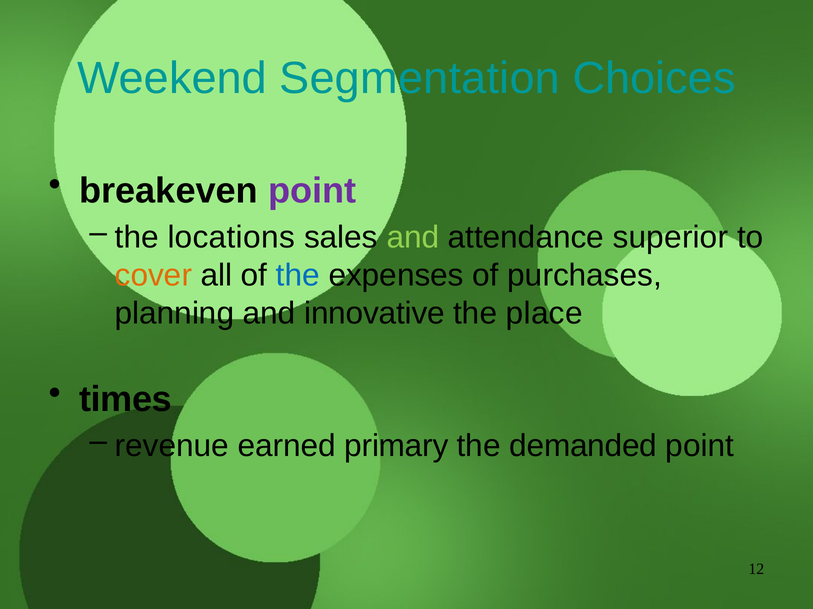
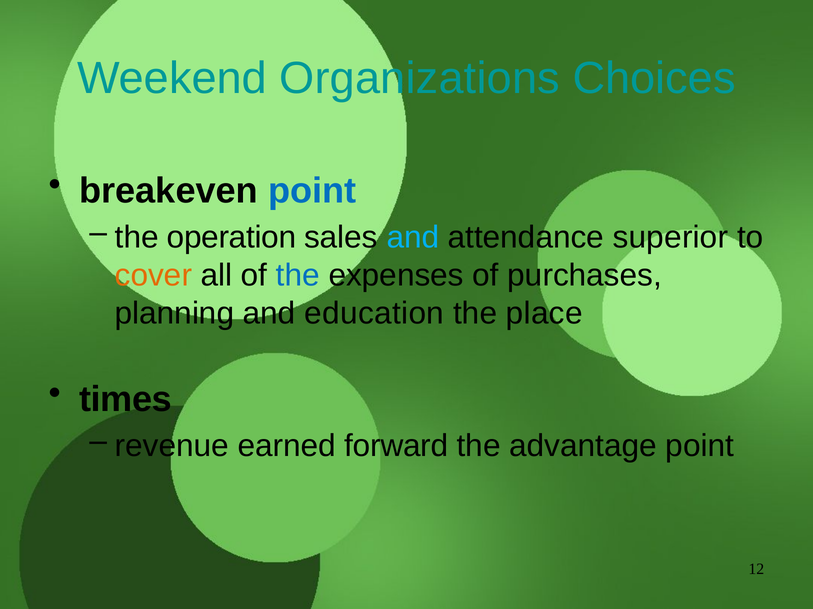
Segmentation: Segmentation -> Organizations (420, 78)
point colour: purple -> blue (312, 191)
locations: locations -> operation (232, 238)
and colour: light green -> light blue (413, 238)
innovative: innovative -> education (374, 314)
primary: primary -> forward (396, 446)
demanded: demanded -> advantage (583, 446)
